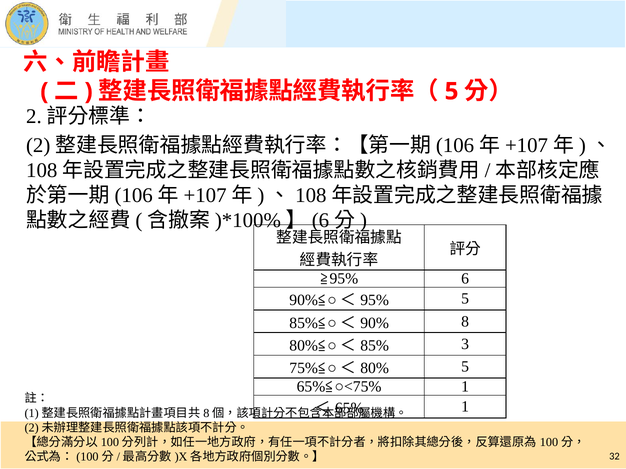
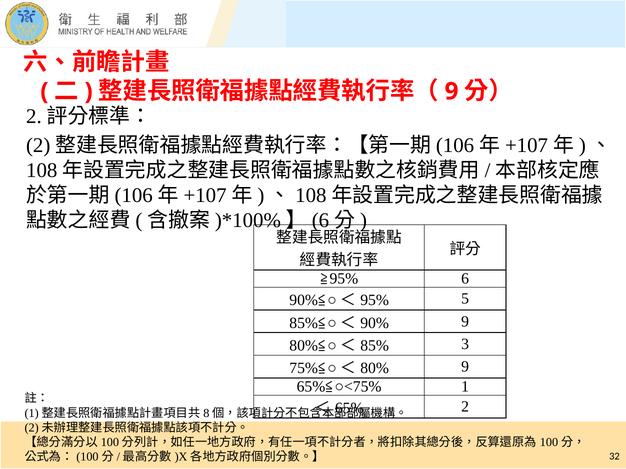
5: 5 -> 9 (452, 91)
8: 8 -> 9 (465, 322)
5: 5 -> 9 (465, 367)
1: 1 -> 2 (465, 407)
